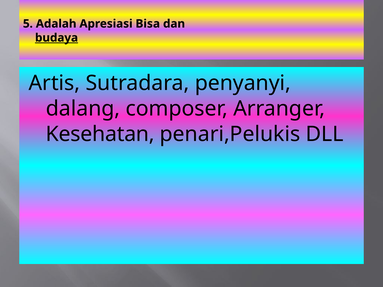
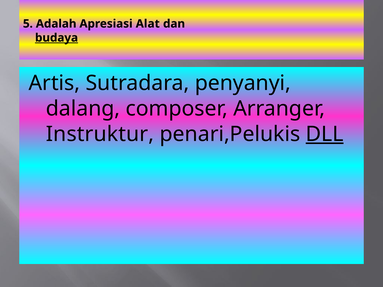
Bisa: Bisa -> Alat (148, 24)
Kesehatan: Kesehatan -> Instruktur (100, 134)
DLL underline: none -> present (325, 134)
